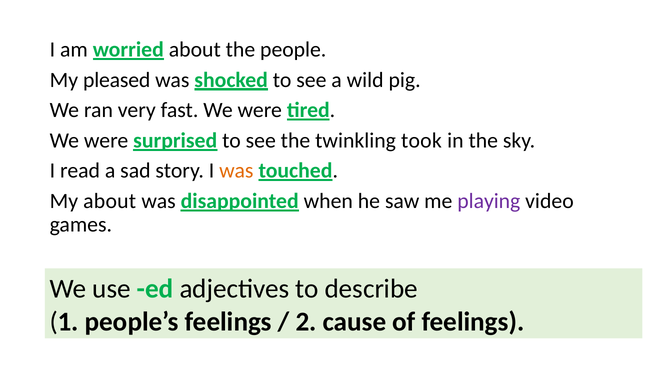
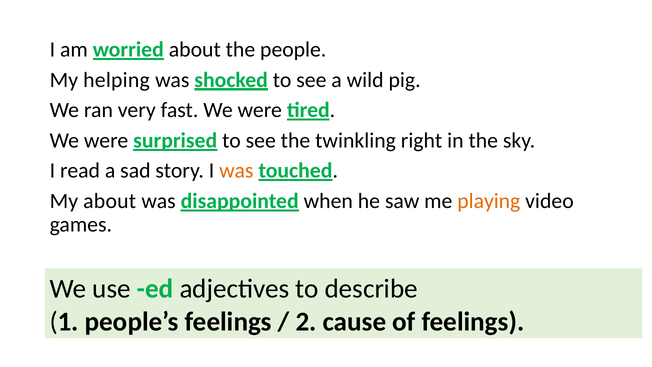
pleased: pleased -> helping (116, 80)
took: took -> right (422, 140)
playing colour: purple -> orange (489, 201)
